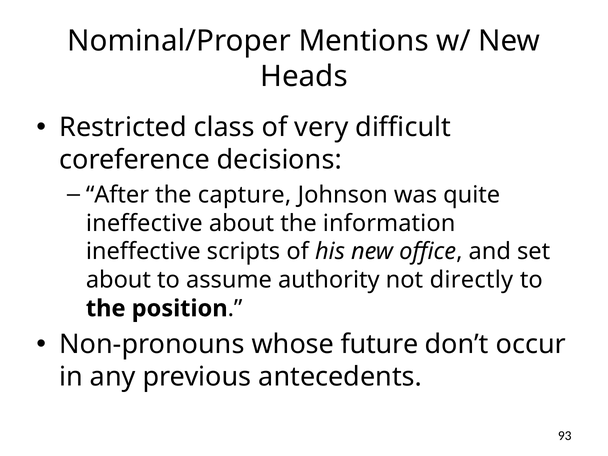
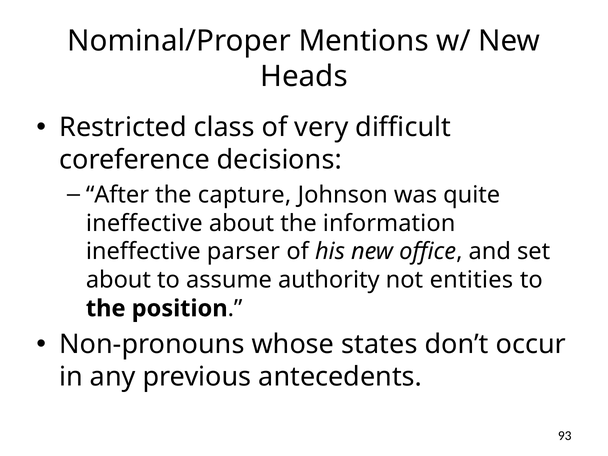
scripts: scripts -> parser (243, 252)
directly: directly -> entities (471, 280)
future: future -> states (379, 345)
